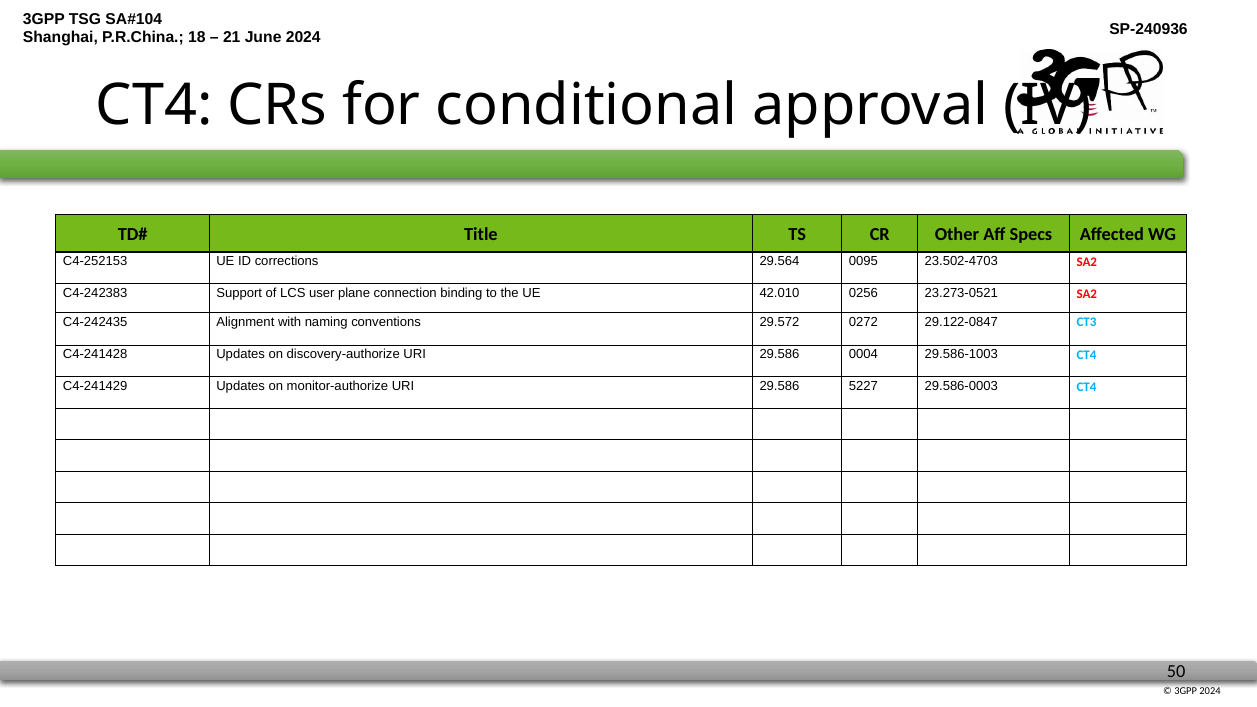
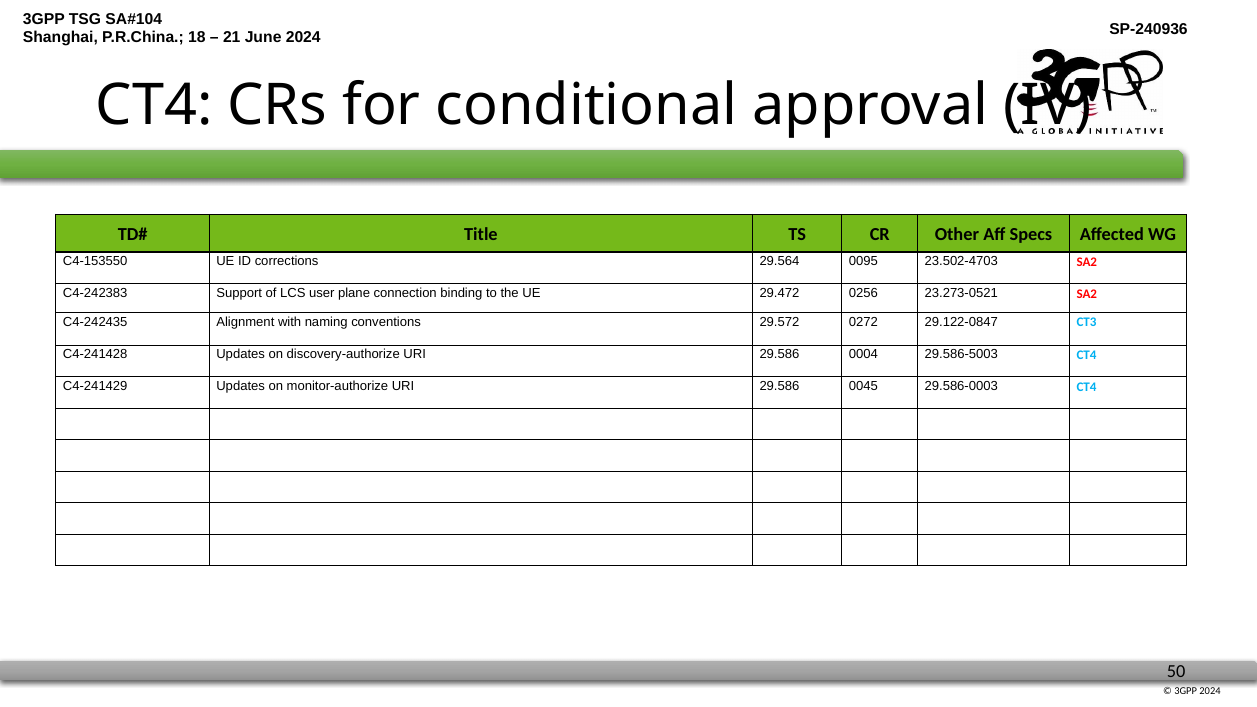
C4-252153: C4-252153 -> C4-153550 (95, 261)
42.010: 42.010 -> 29.472 (779, 293)
29.586-1003: 29.586-1003 -> 29.586-5003 (961, 355)
5227: 5227 -> 0045 (863, 386)
